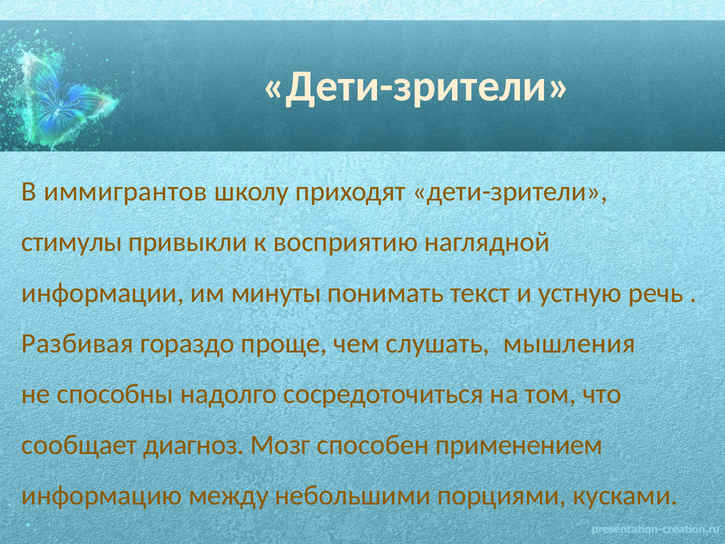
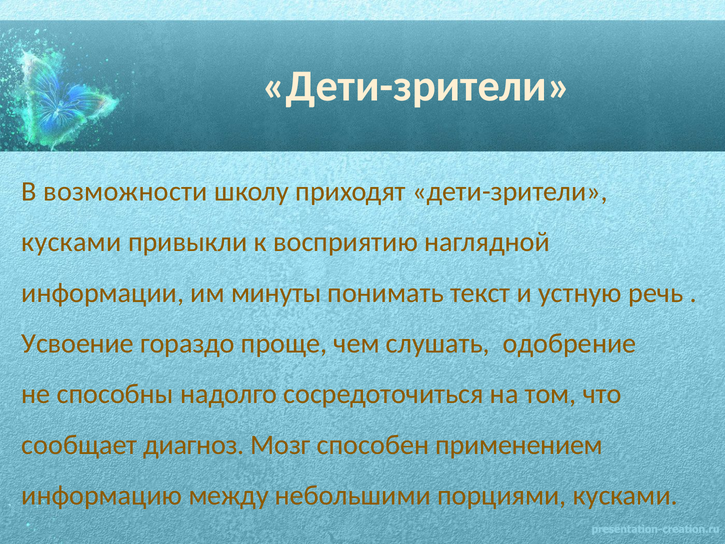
иммигрантов: иммигрантов -> возможности (125, 191)
стимулы: стимулы -> кусками (71, 242)
Разбивая: Разбивая -> Усвоение (78, 343)
мышления: мышления -> одобрение (570, 343)
